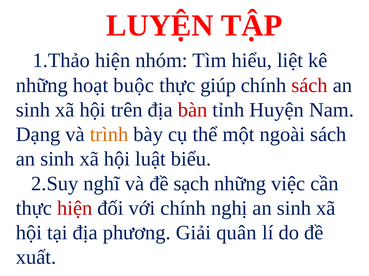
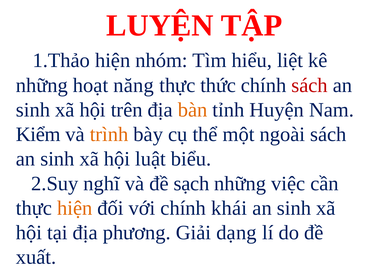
buộc: buộc -> năng (134, 86)
giúp: giúp -> thức (218, 86)
bàn colour: red -> orange (193, 110)
Dạng: Dạng -> Kiểm (38, 135)
hiện colour: red -> orange (75, 209)
nghị: nghị -> khái (229, 209)
quân: quân -> dạng (237, 233)
